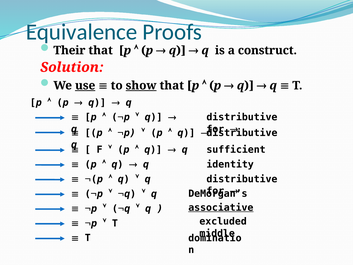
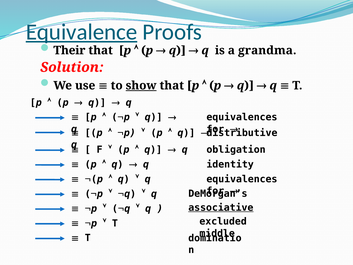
Equivalence underline: none -> present (82, 32)
construct: construct -> grandma (267, 50)
use underline: present -> none (85, 85)
distributive: distributive -> equivalences (242, 117)
sufficient: sufficient -> obligation (236, 150)
distributive: distributive -> equivalences (242, 179)
